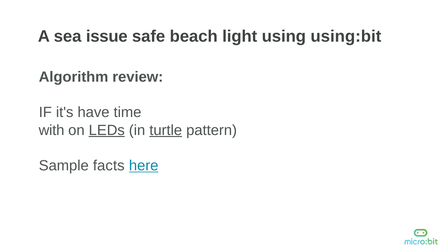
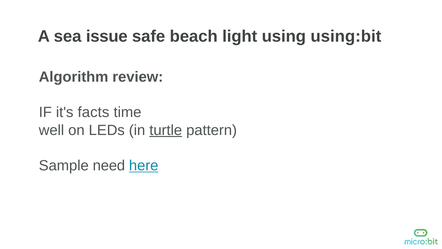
have: have -> facts (93, 112)
with: with -> well (51, 130)
LEDs underline: present -> none (107, 130)
facts: facts -> need (109, 165)
